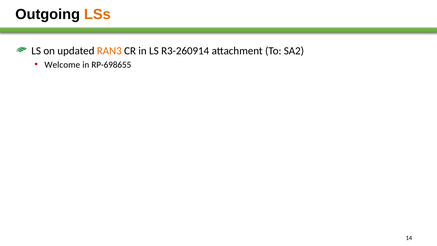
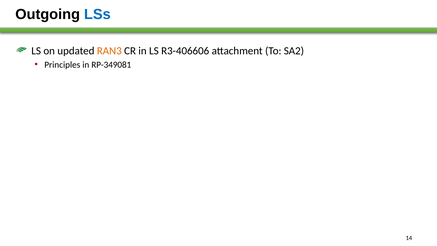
LSs colour: orange -> blue (97, 14)
R3-260914: R3-260914 -> R3-406606 (185, 51)
Welcome: Welcome -> Principles (62, 65)
RP-698655: RP-698655 -> RP-349081 (111, 65)
